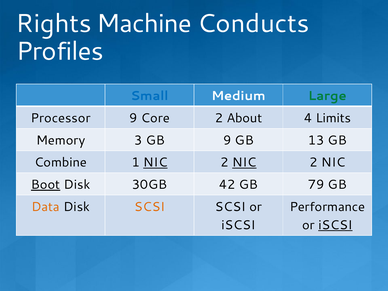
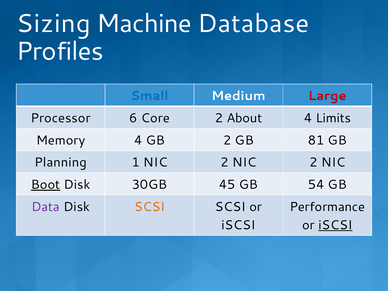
Rights: Rights -> Sizing (53, 24)
Conducts: Conducts -> Database (253, 24)
Large colour: green -> red (327, 96)
Processor 9: 9 -> 6 (133, 118)
Memory 3: 3 -> 4 (138, 140)
GB 9: 9 -> 2 (227, 140)
13: 13 -> 81 (316, 140)
Combine: Combine -> Planning (61, 162)
NIC underline: present -> none (155, 162)
NIC underline: present -> none (244, 162)
42: 42 -> 45 (227, 185)
79: 79 -> 54 (316, 185)
Data colour: orange -> purple (45, 207)
